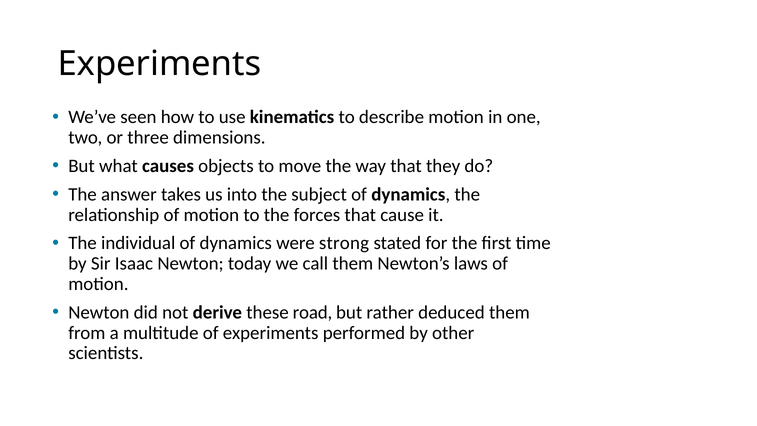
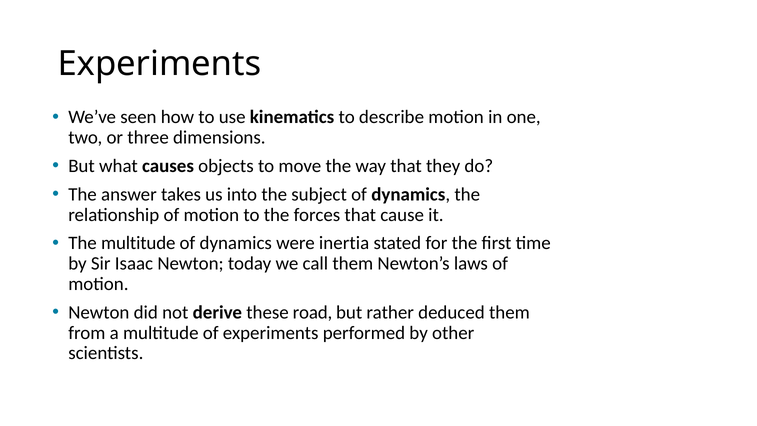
The individual: individual -> multitude (138, 243)
strong: strong -> inertia (344, 243)
